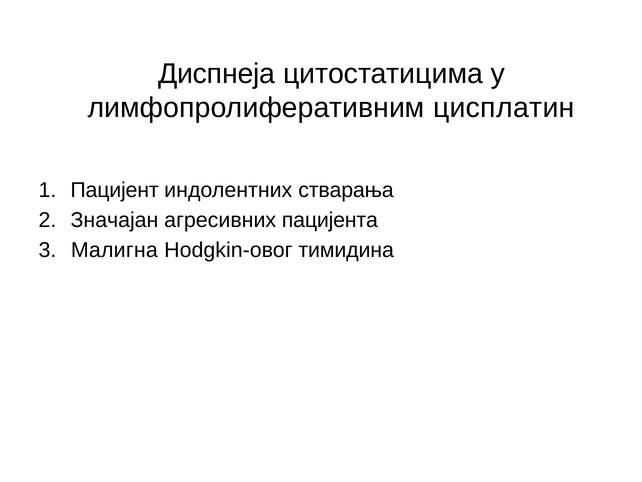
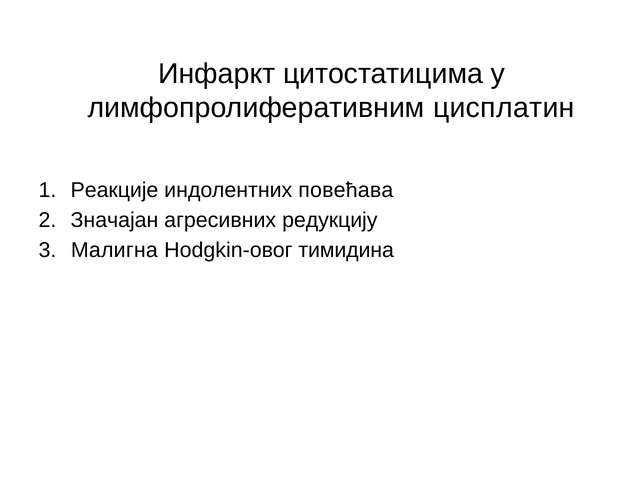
Диспнеја: Диспнеја -> Инфаркт (217, 74)
Пацијент: Пацијент -> Реакције (115, 190)
стварања: стварања -> повећава (346, 190)
пацијента: пацијента -> редукцију (330, 220)
